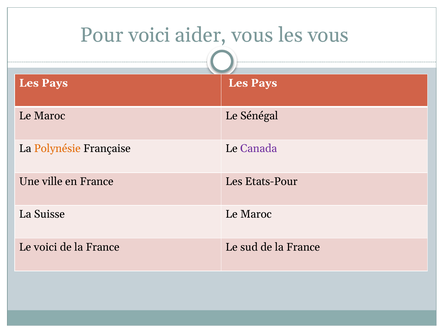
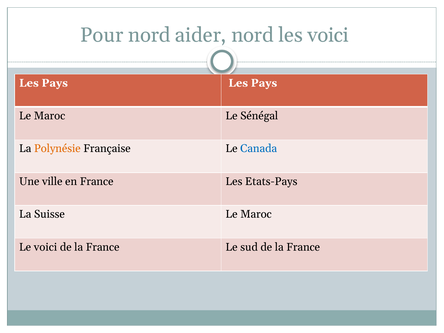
Pour voici: voici -> nord (149, 35)
aider vous: vous -> nord (253, 35)
les vous: vous -> voici (328, 35)
Canada colour: purple -> blue (259, 149)
Etats-Pour: Etats-Pour -> Etats-Pays (271, 181)
